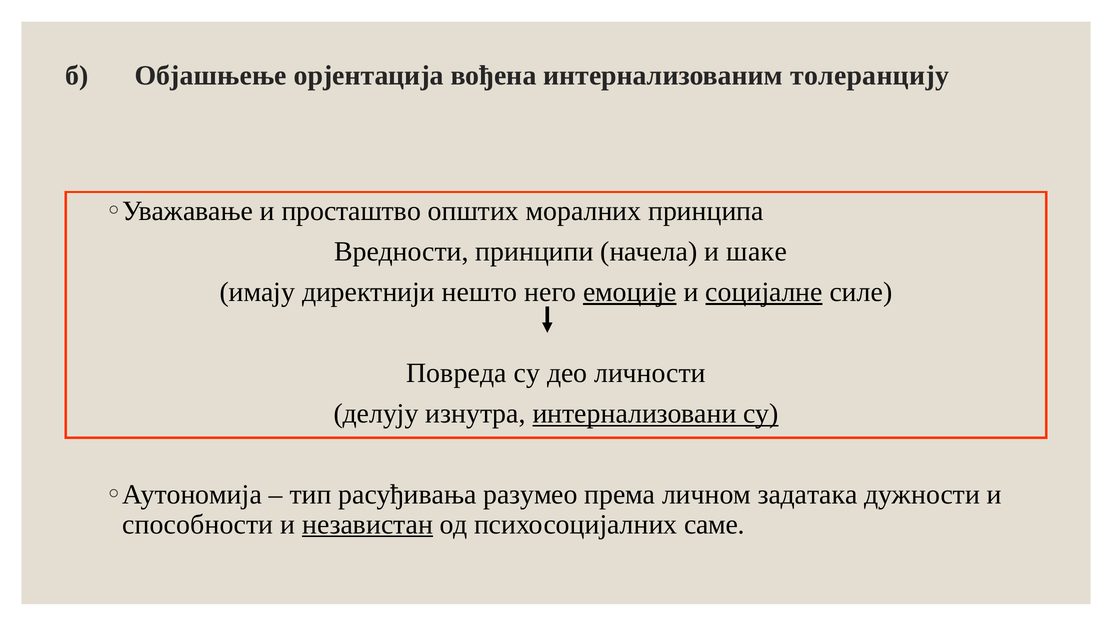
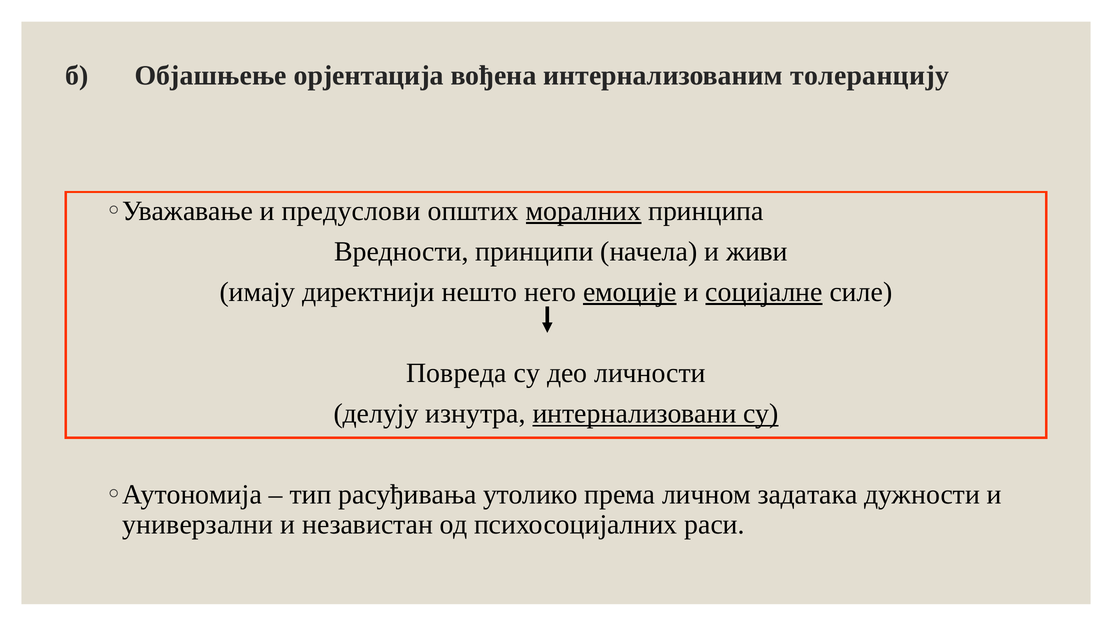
просташтво: просташтво -> предуслови (351, 211)
моралних underline: none -> present (584, 211)
шаке: шаке -> живи (757, 251)
разумео: разумео -> утолико (531, 494)
способности: способности -> универзални (198, 524)
независтан underline: present -> none (368, 524)
саме: саме -> раси (714, 524)
